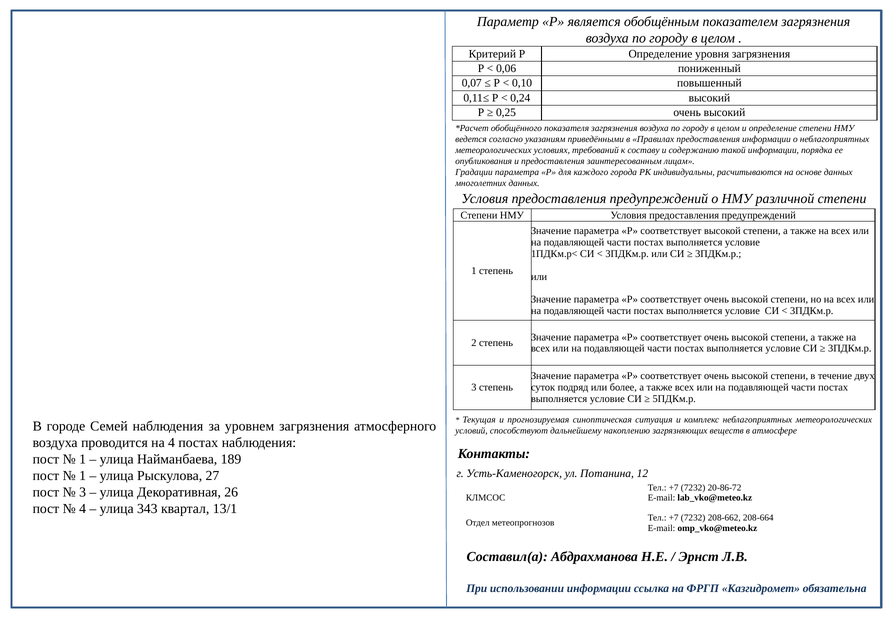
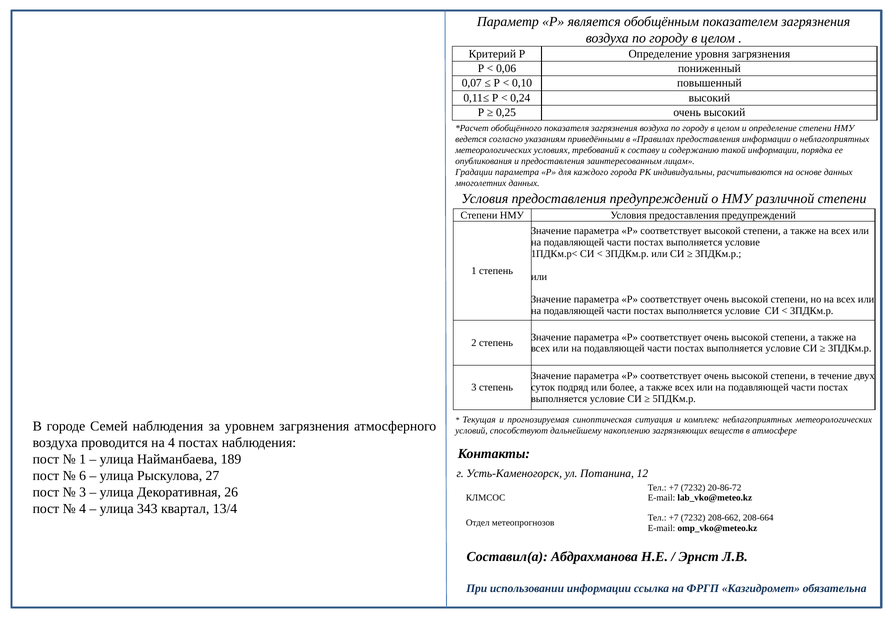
1: 1 -> 6 (83, 476)
13/1: 13/1 -> 13/4 (225, 509)
